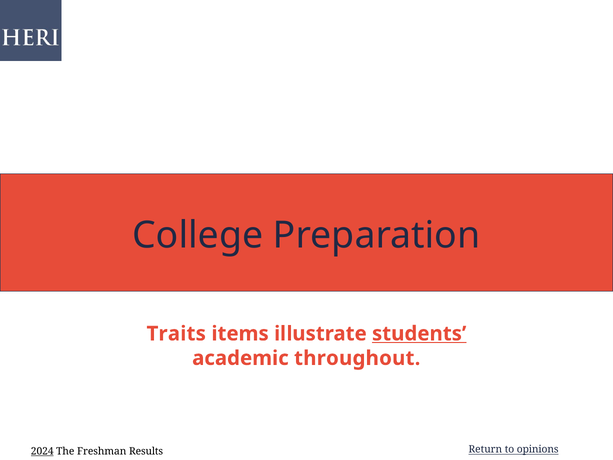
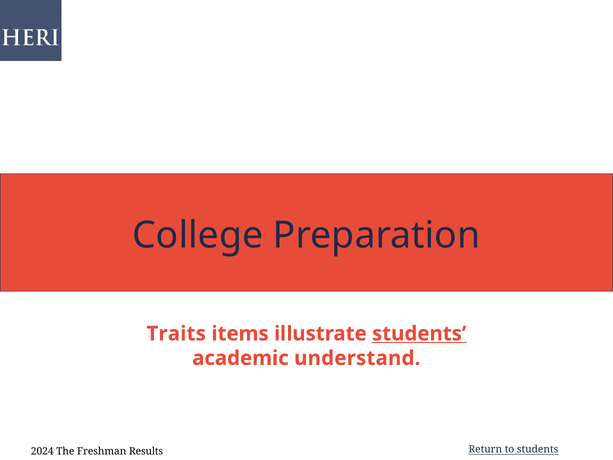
throughout: throughout -> understand (357, 358)
2024 underline: present -> none (42, 451)
to opinions: opinions -> students (538, 449)
